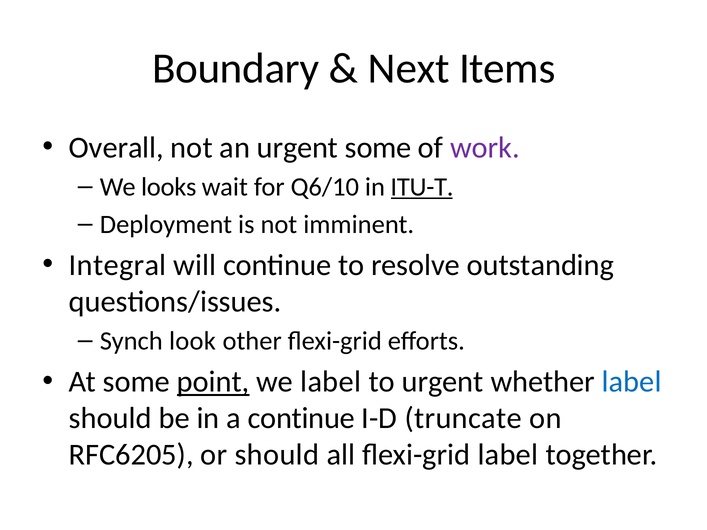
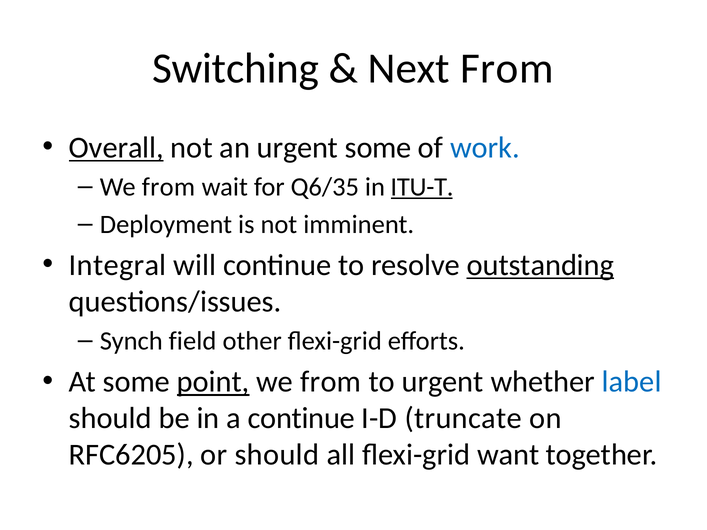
Boundary: Boundary -> Switching (236, 68)
Next Items: Items -> From (507, 68)
Overall underline: none -> present (116, 148)
work colour: purple -> blue (485, 148)
looks: looks -> from (168, 187)
Q6/10: Q6/10 -> Q6/35 (325, 187)
outstanding underline: none -> present (540, 265)
look: look -> field (193, 341)
label: label -> from (331, 382)
flexi-grid label: label -> want (508, 455)
